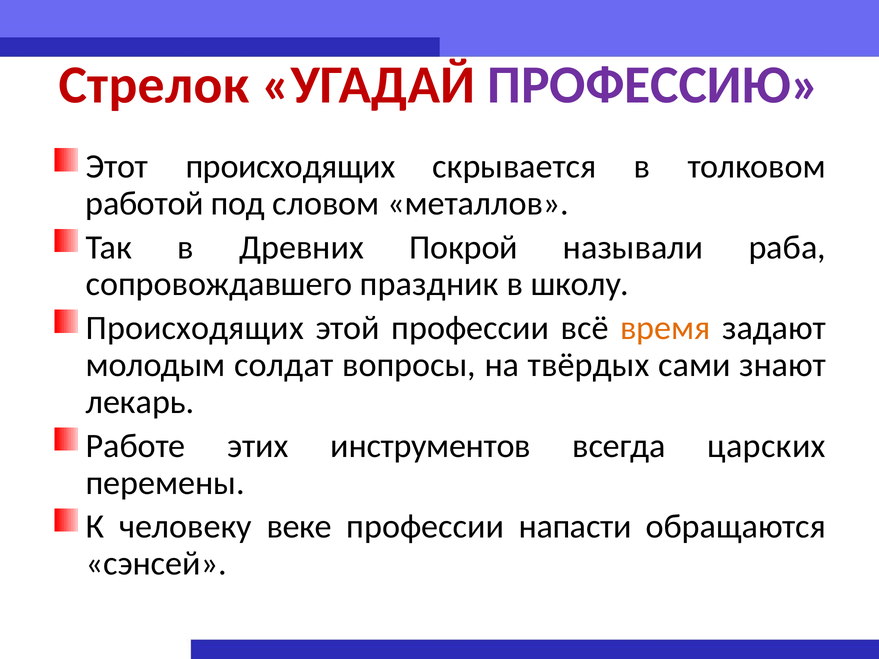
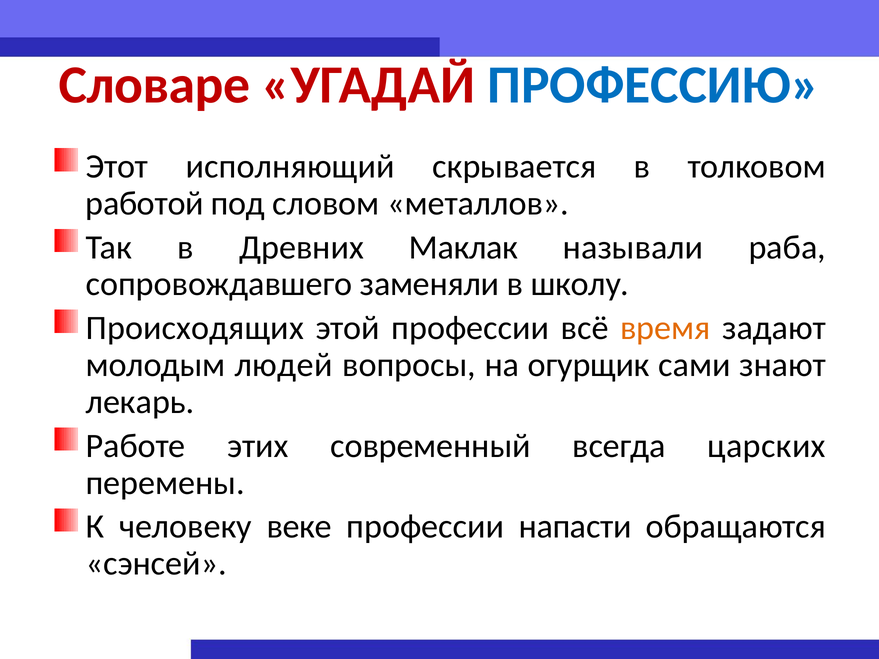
Стрелок: Стрелок -> Словаре (154, 85)
ПРОФЕССИЮ colour: purple -> blue (653, 85)
Этот происходящих: происходящих -> исполняющий (290, 166)
Покрой: Покрой -> Маклак (464, 247)
праздник: праздник -> заменяли (430, 284)
солдат: солдат -> людей (284, 365)
твёрдых: твёрдых -> огурщик (589, 365)
инструментов: инструментов -> современный (431, 446)
